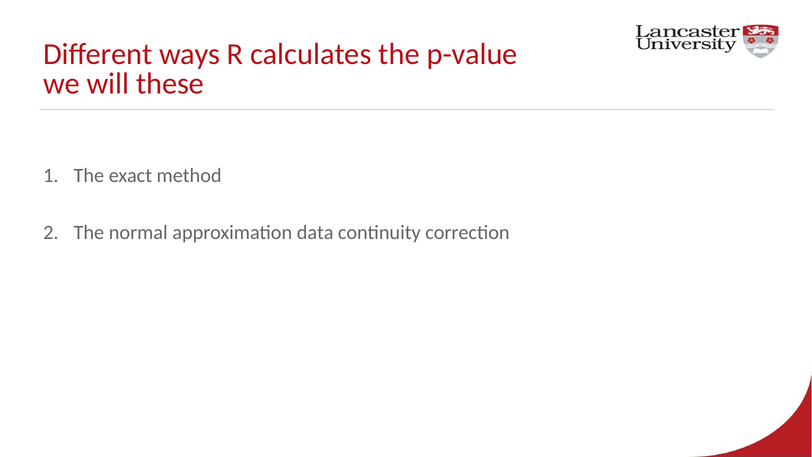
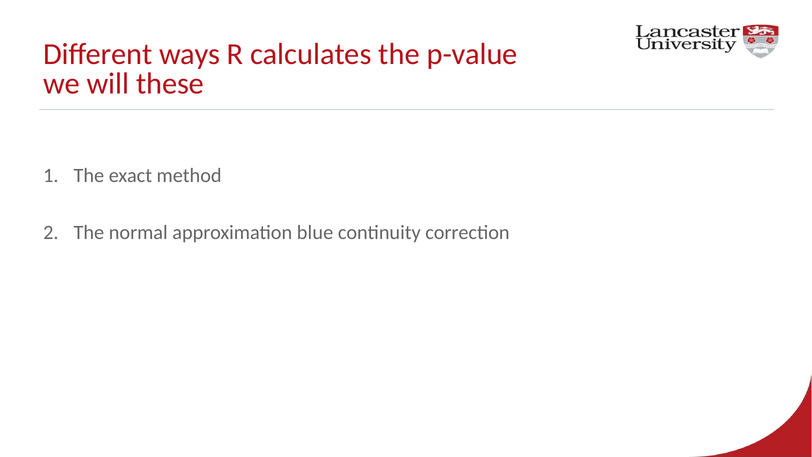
data: data -> blue (315, 232)
